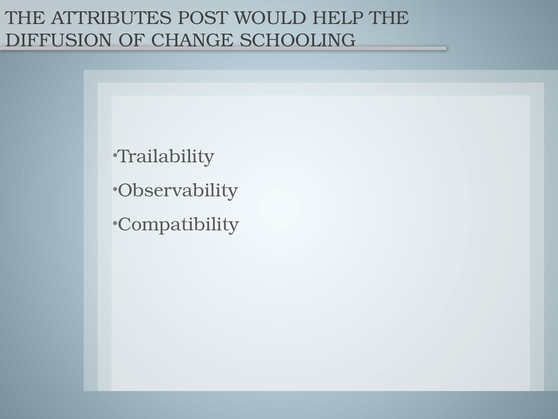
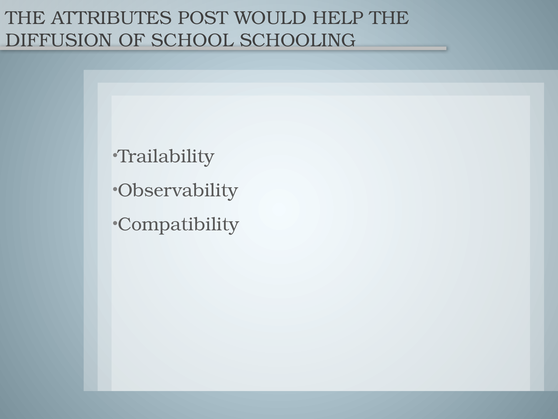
CHANGE: CHANGE -> SCHOOL (192, 40)
